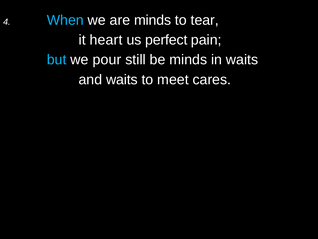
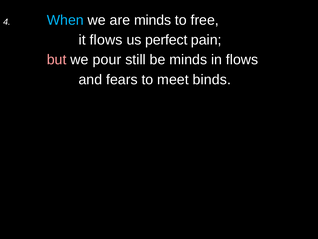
tear: tear -> free (205, 20)
it heart: heart -> flows (106, 40)
but colour: light blue -> pink (57, 60)
in waits: waits -> flows (242, 60)
and waits: waits -> fears (122, 79)
cares: cares -> binds (212, 79)
